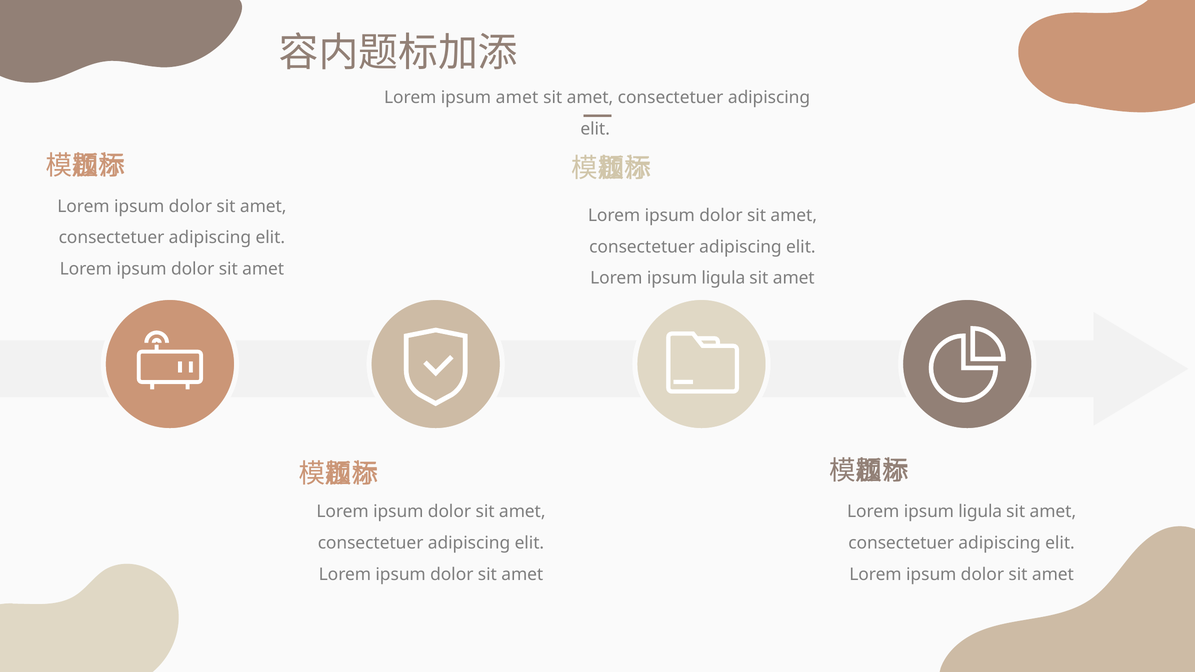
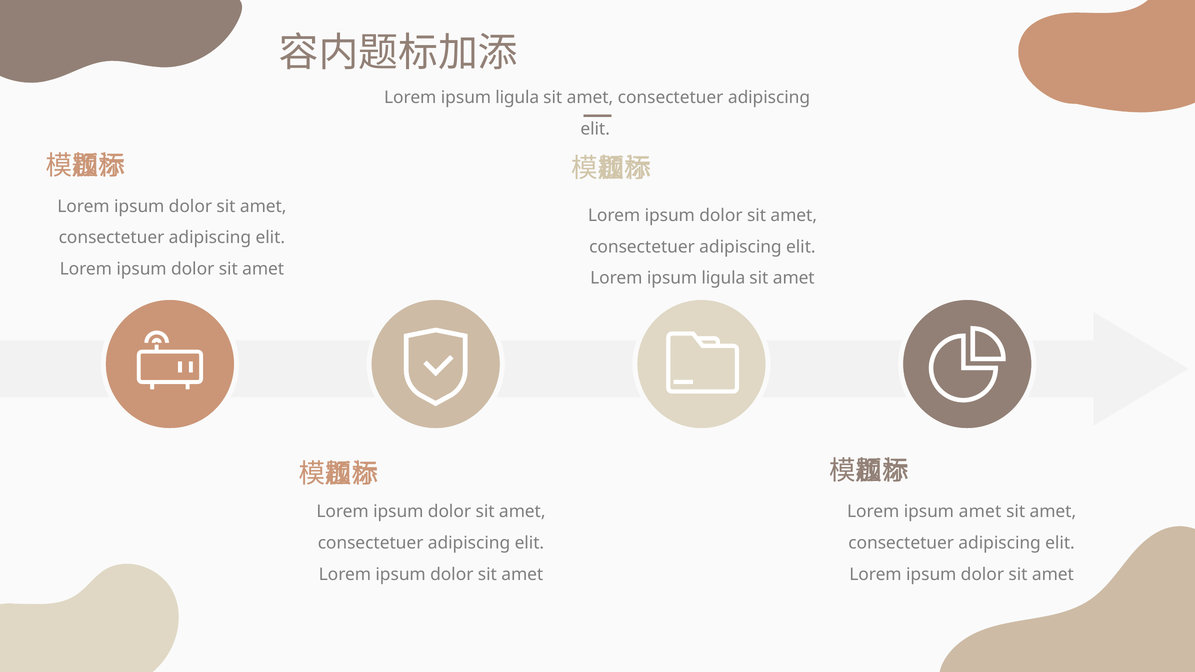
amet: amet -> ligula (517, 98)
ligula: ligula -> amet (980, 512)
